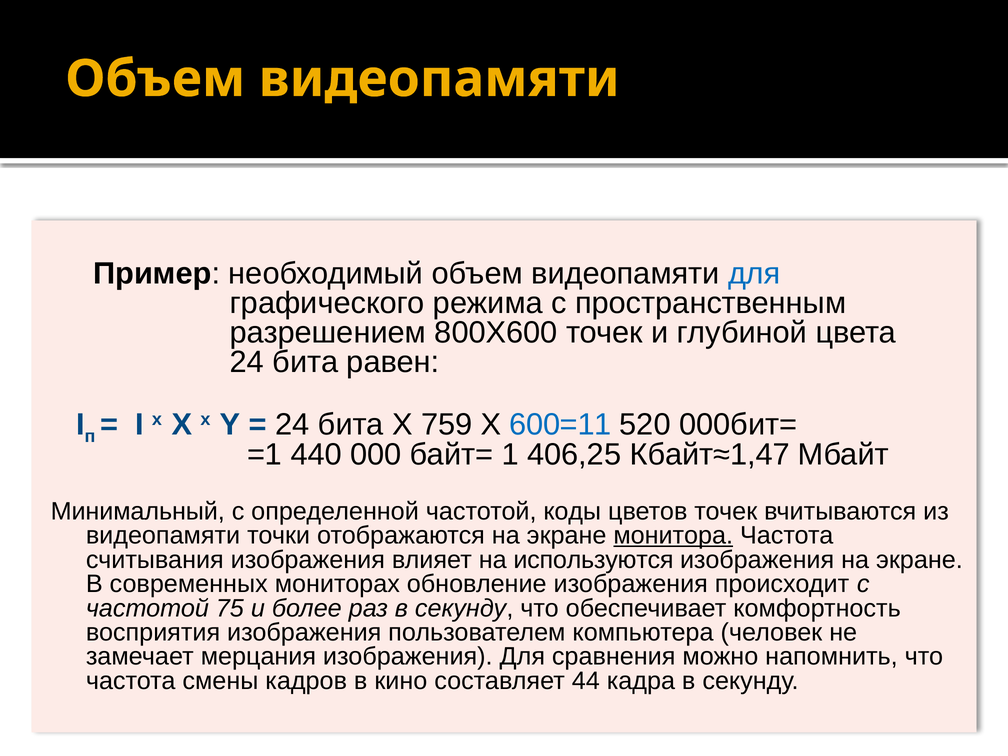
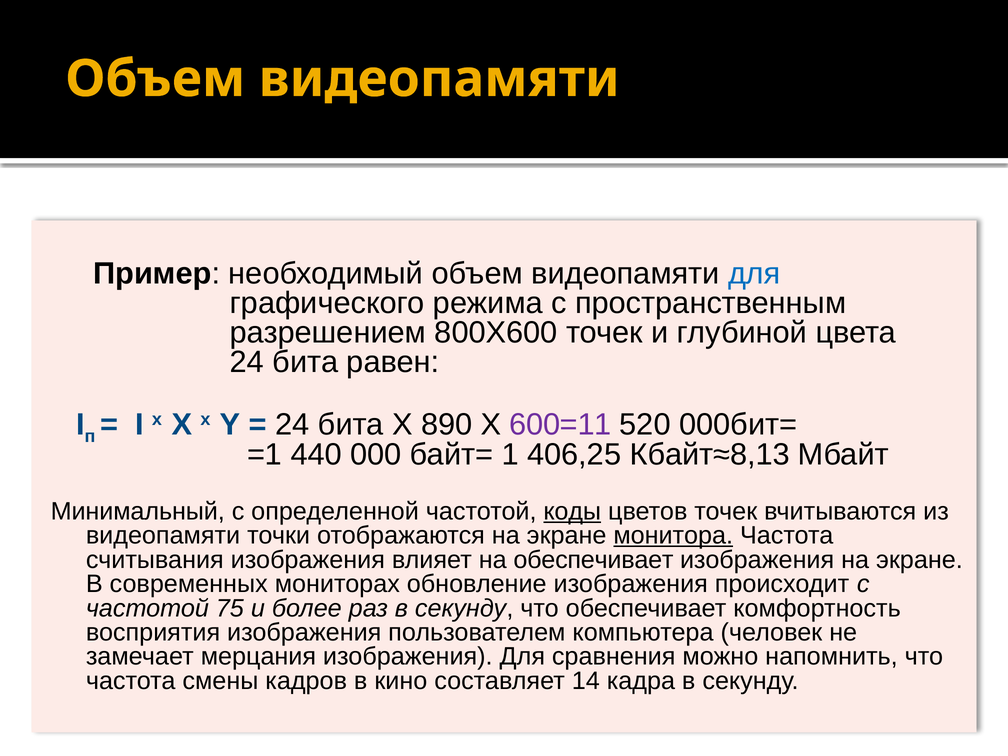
759: 759 -> 890 (447, 424)
600=11 colour: blue -> purple (560, 424)
Кбайт≈1,47: Кбайт≈1,47 -> Кбайт≈8,13 (710, 455)
коды underline: none -> present (572, 511)
на используются: используются -> обеспечивает (593, 560)
44: 44 -> 14 (586, 681)
